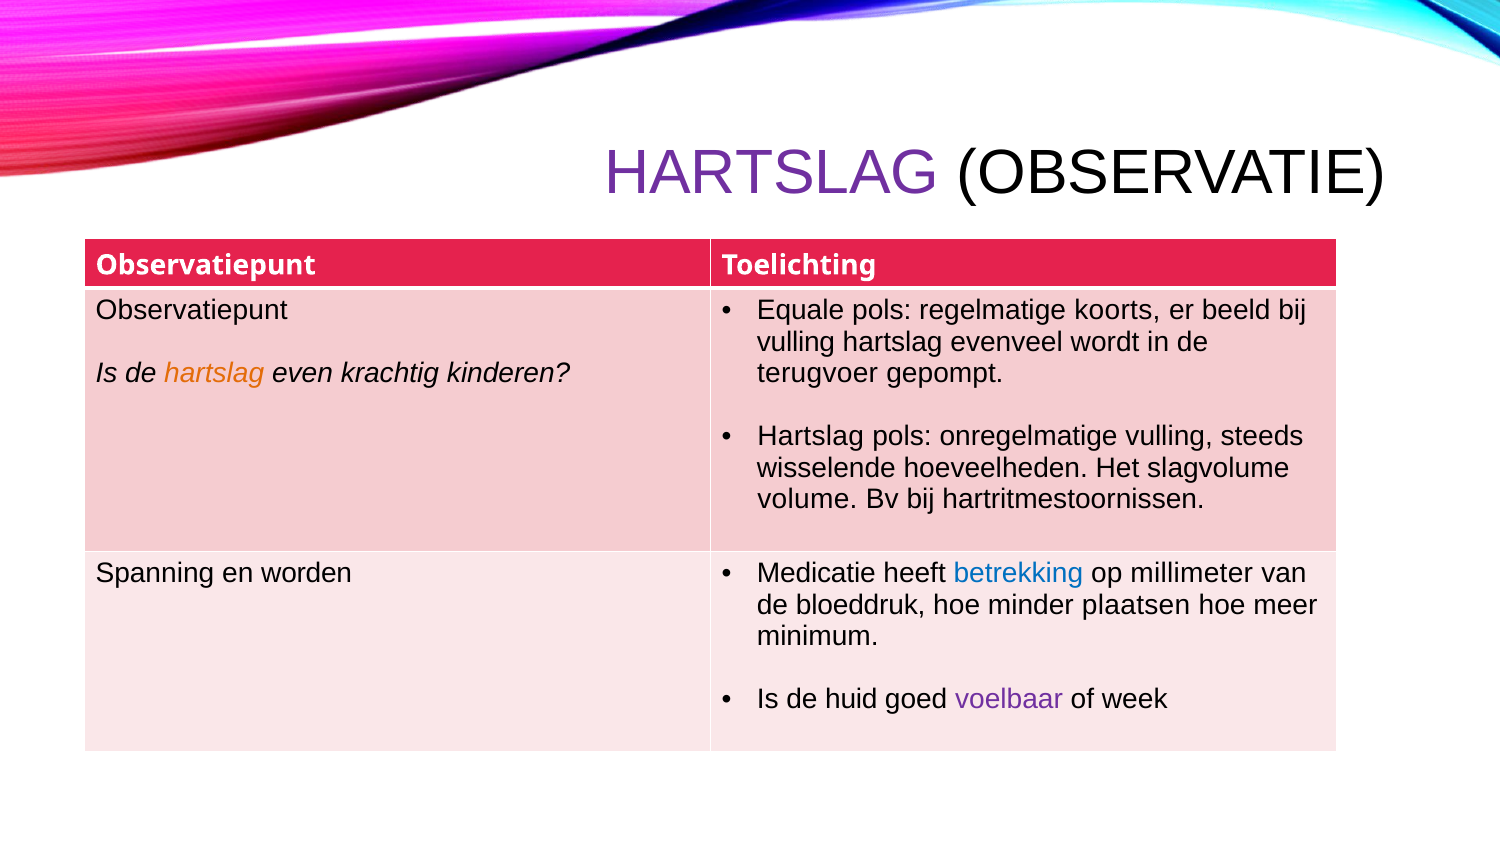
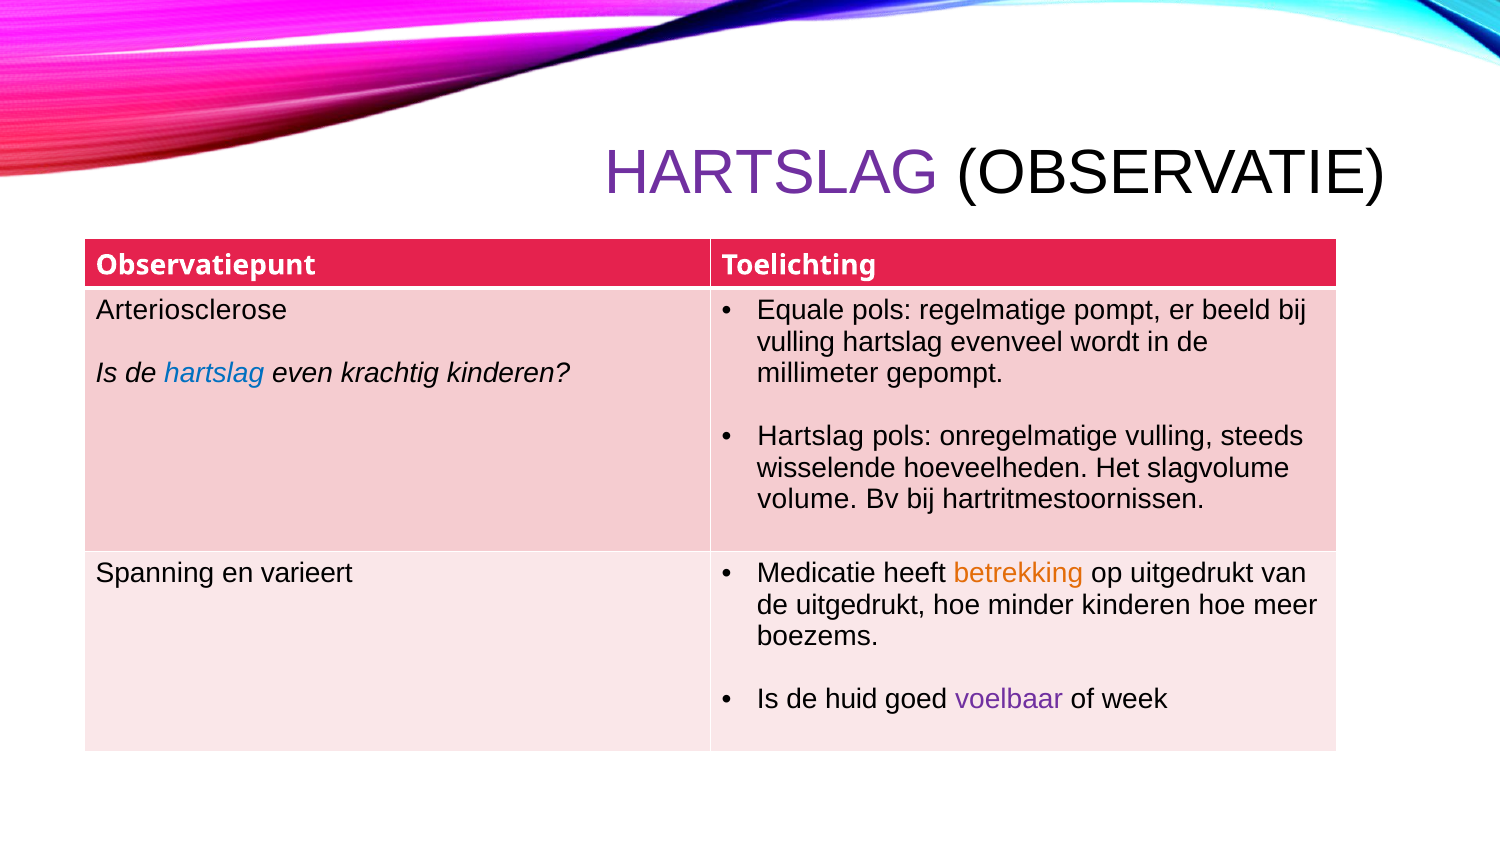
Observatiepunt: Observatiepunt -> Arteriosclerose (192, 310)
koorts: koorts -> pompt (1117, 310)
hartslag colour: orange -> blue (214, 373)
terugvoer: terugvoer -> millimeter (818, 373)
worden: worden -> varieert (307, 573)
betrekking colour: blue -> orange (1018, 573)
op millimeter: millimeter -> uitgedrukt (1192, 573)
de bloeddruk: bloeddruk -> uitgedrukt (861, 605)
minder plaatsen: plaatsen -> kinderen (1136, 605)
minimum: minimum -> boezems (818, 636)
